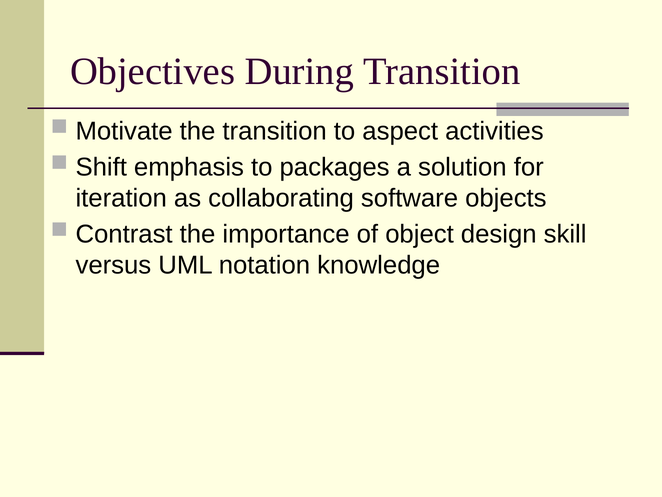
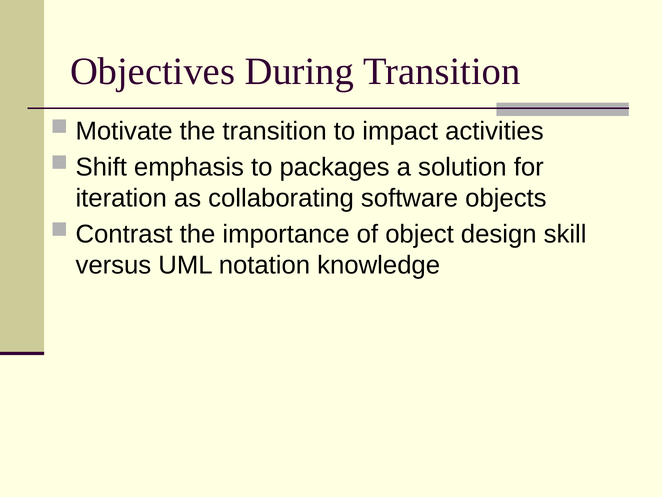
aspect: aspect -> impact (400, 131)
